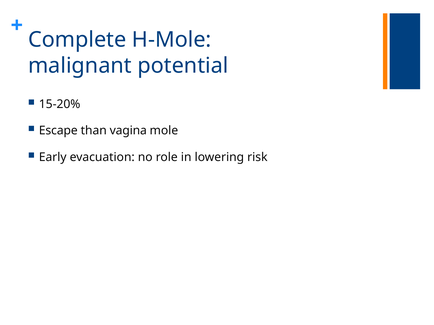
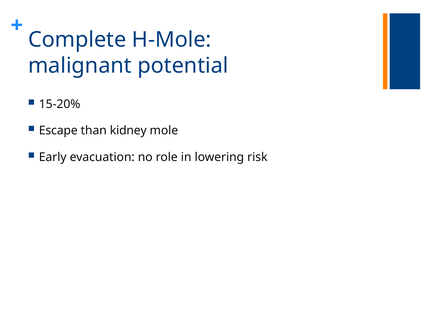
vagina: vagina -> kidney (128, 131)
